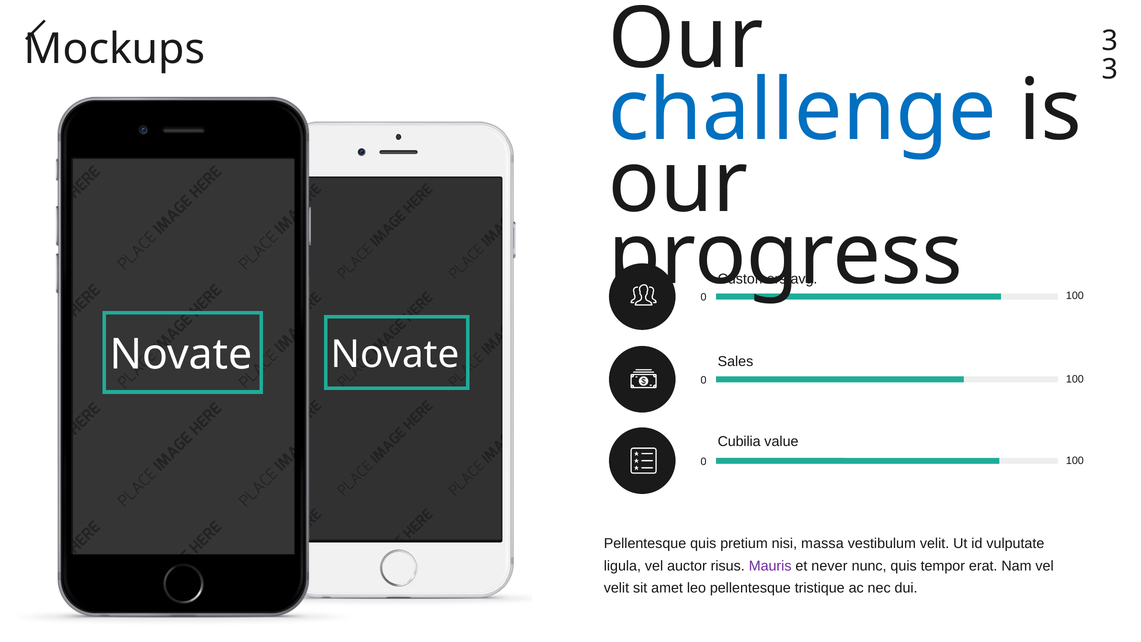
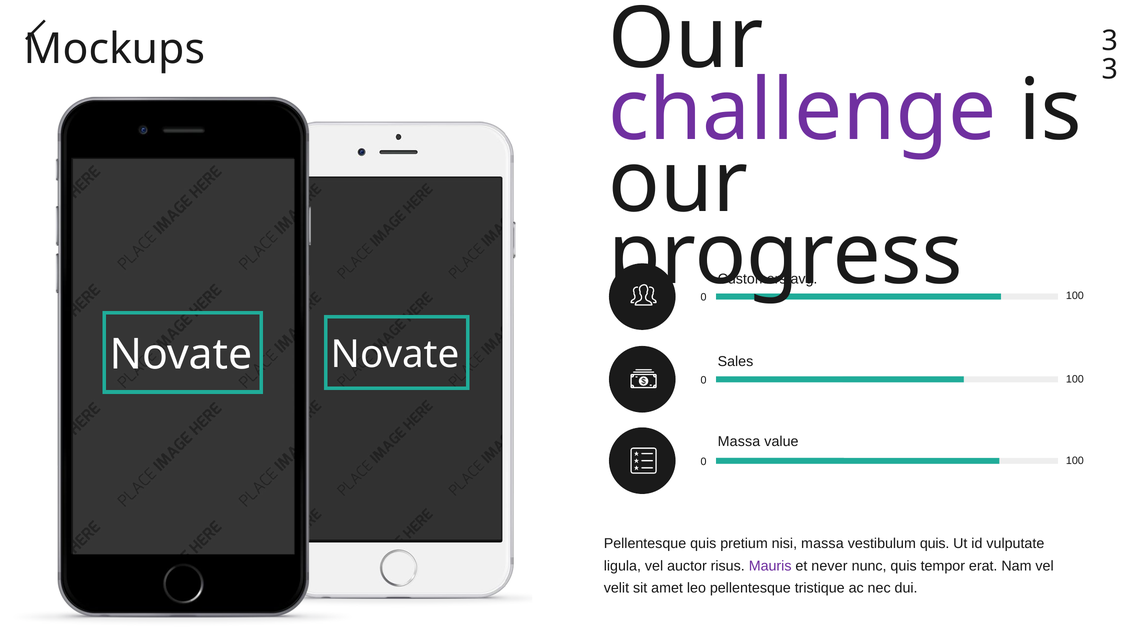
challenge colour: blue -> purple (802, 111)
Cubilia: Cubilia -> Massa (739, 441)
vestibulum velit: velit -> quis (935, 544)
